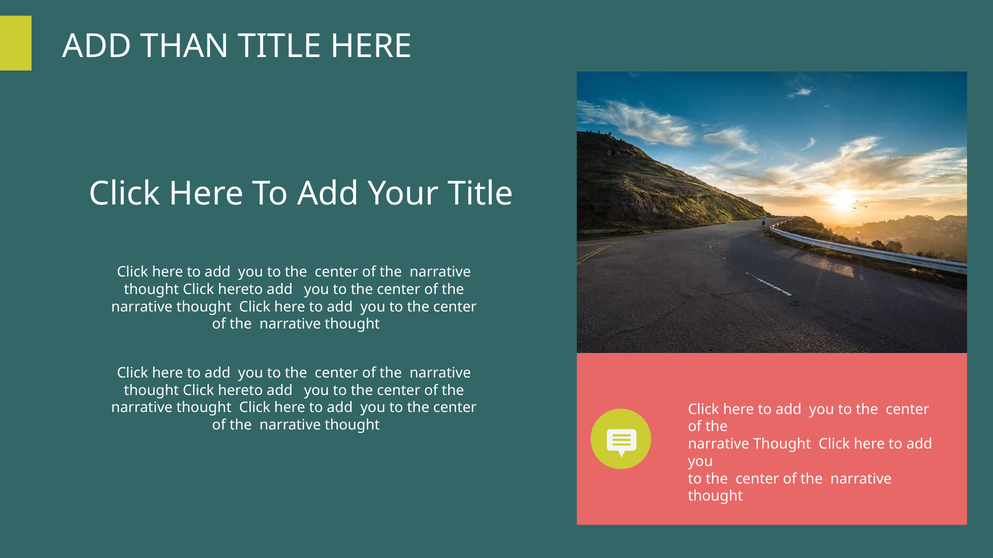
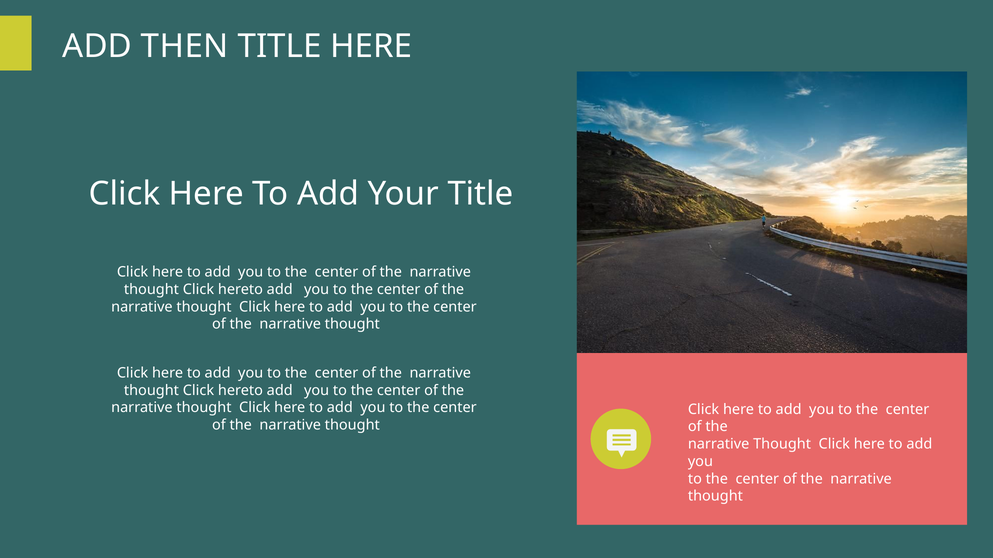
THAN: THAN -> THEN (185, 46)
